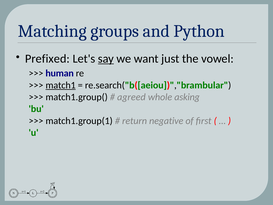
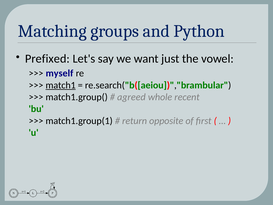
say underline: present -> none (106, 59)
human: human -> myself (60, 73)
asking: asking -> recent (187, 97)
negative: negative -> opposite (166, 121)
